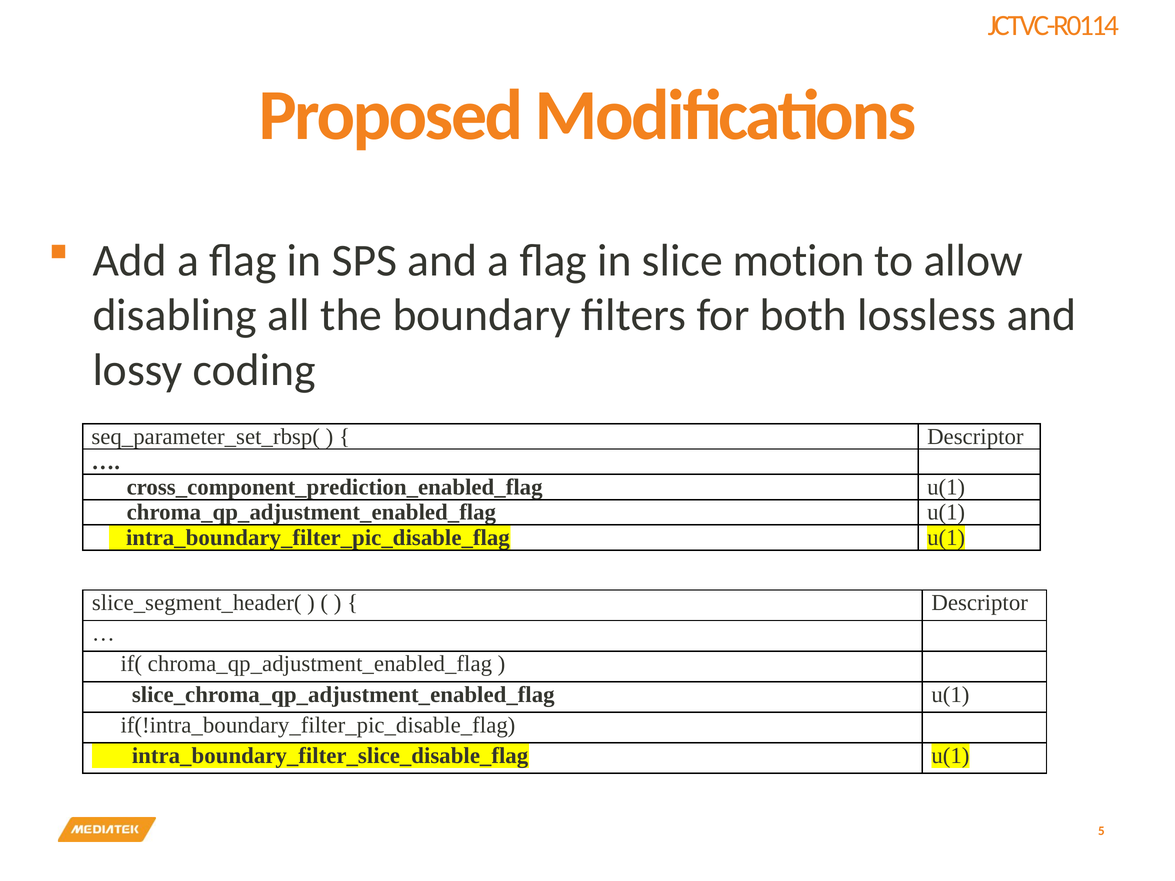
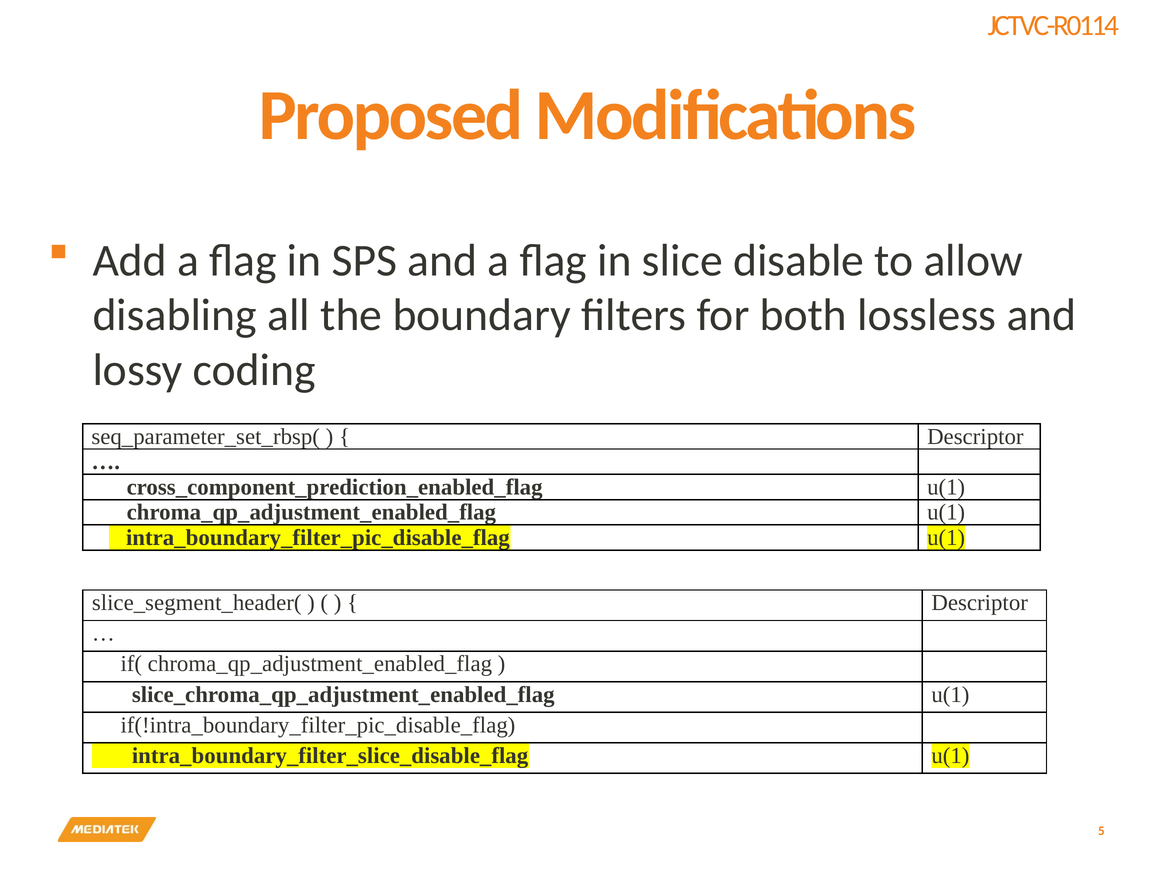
motion: motion -> disable (799, 261)
